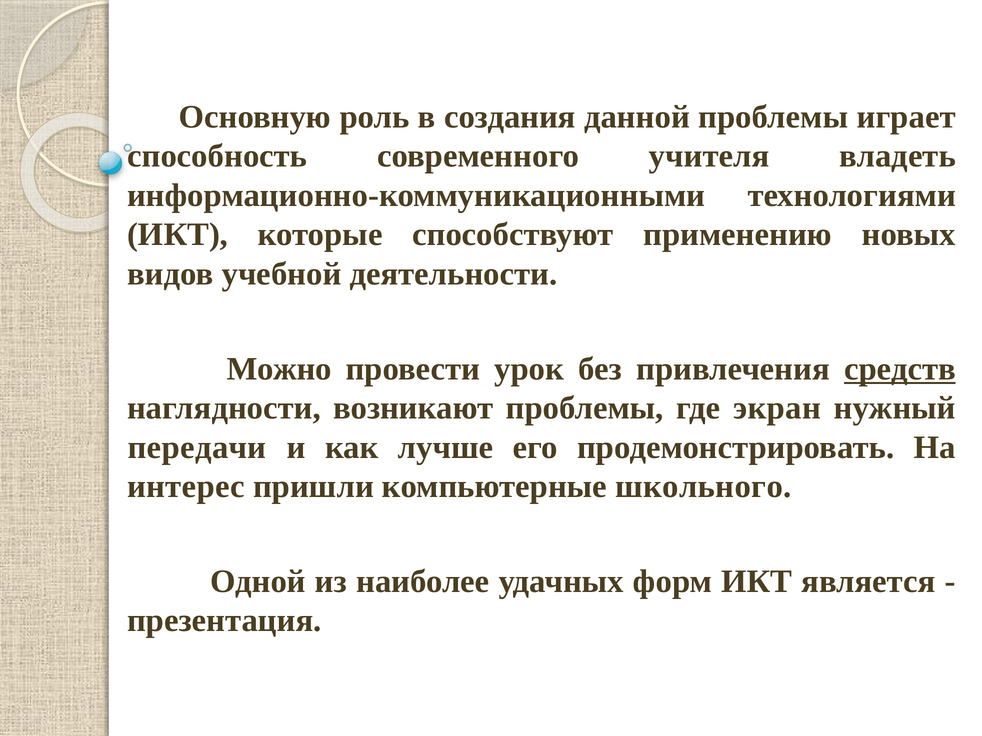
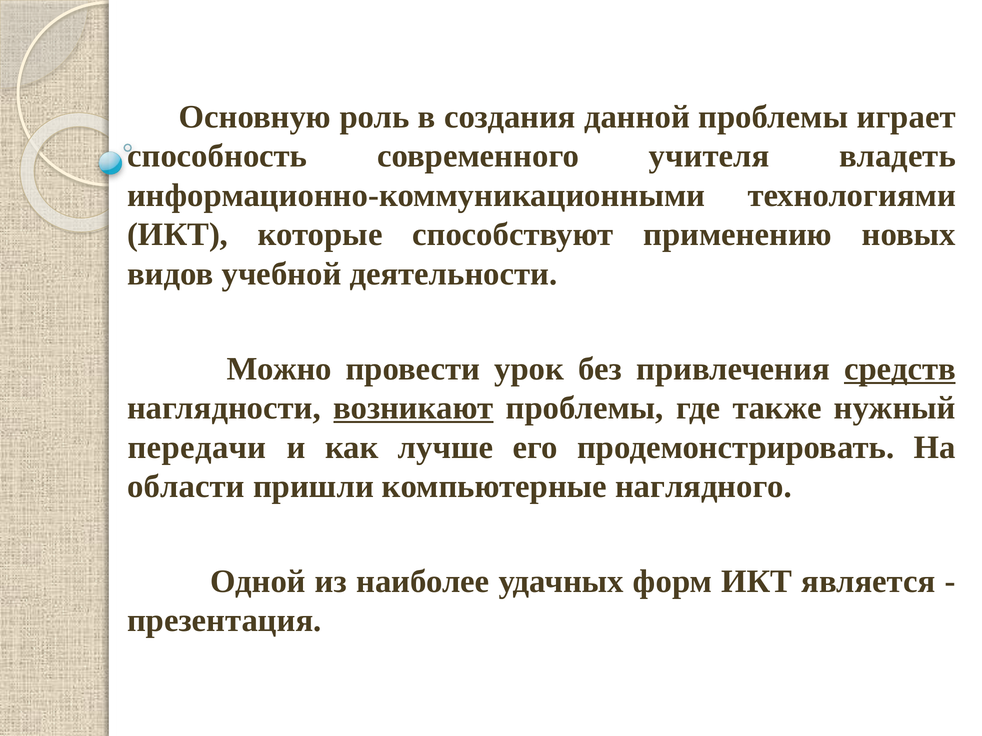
возникают underline: none -> present (413, 408)
экран: экран -> также (777, 408)
интерес: интерес -> области (186, 487)
школьного: школьного -> наглядного (704, 487)
